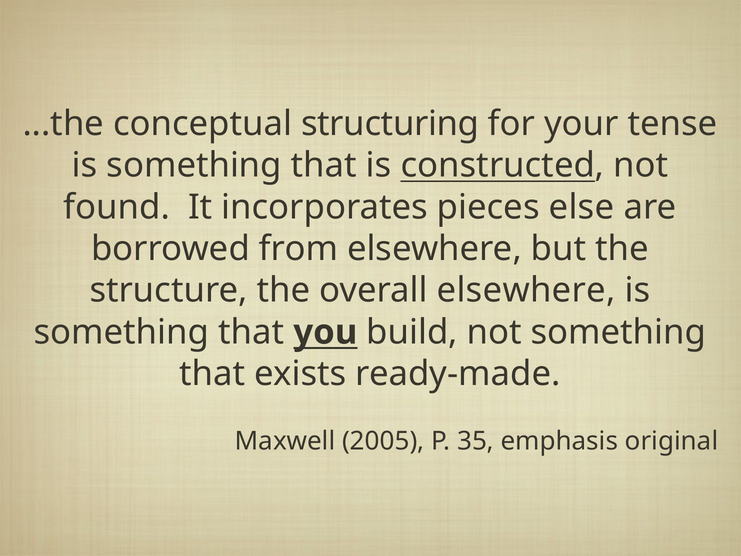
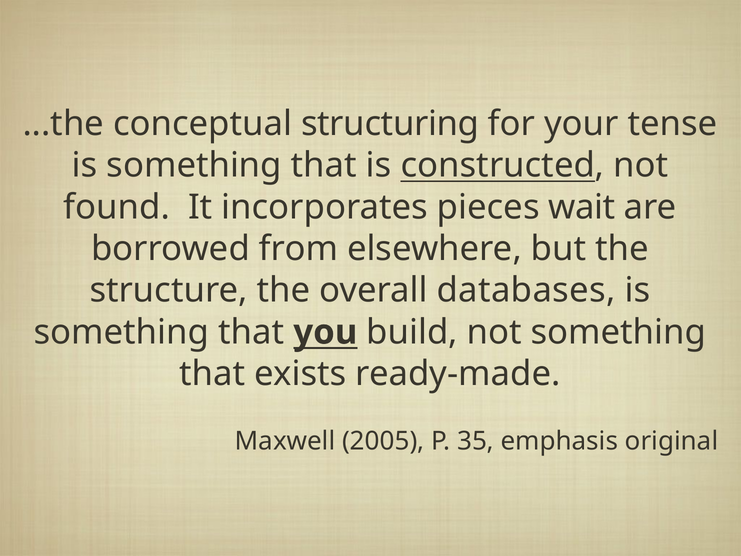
else: else -> wait (582, 207)
overall elsewhere: elsewhere -> databases (526, 290)
